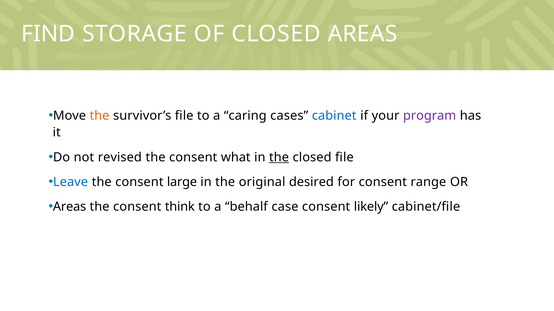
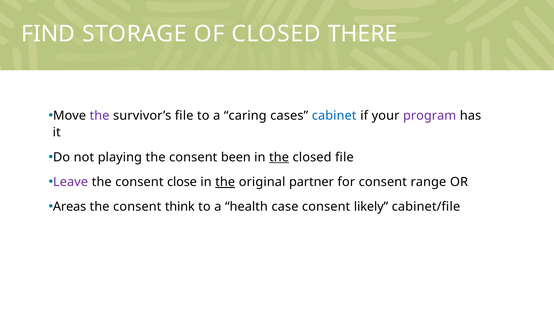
CLOSED AREAS: AREAS -> THERE (363, 34)
the colour: orange -> purple (99, 116)
revised: revised -> playing (120, 158)
what: what -> been (236, 158)
Leave colour: blue -> purple (71, 182)
large: large -> close (182, 182)
the underline: none -> present (225, 182)
desired: desired -> partner (311, 182)
behalf: behalf -> health (246, 207)
